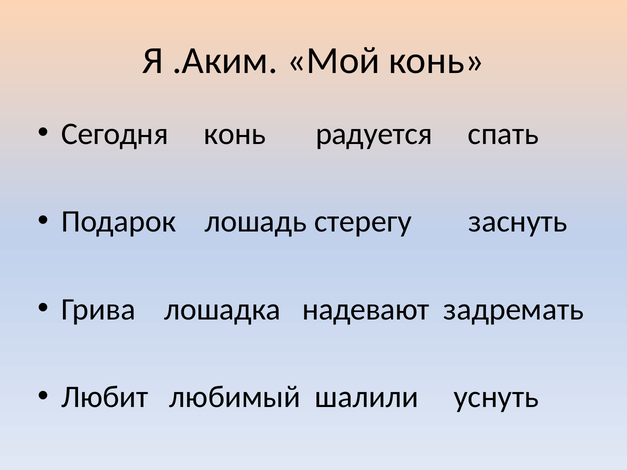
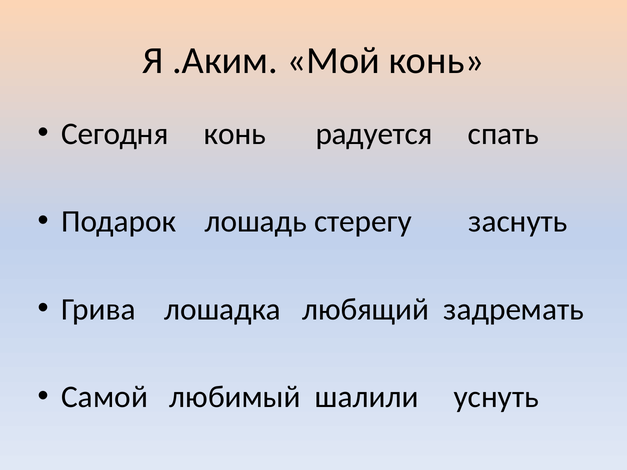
надевают: надевают -> любящий (366, 309)
Любит: Любит -> Самой (105, 397)
